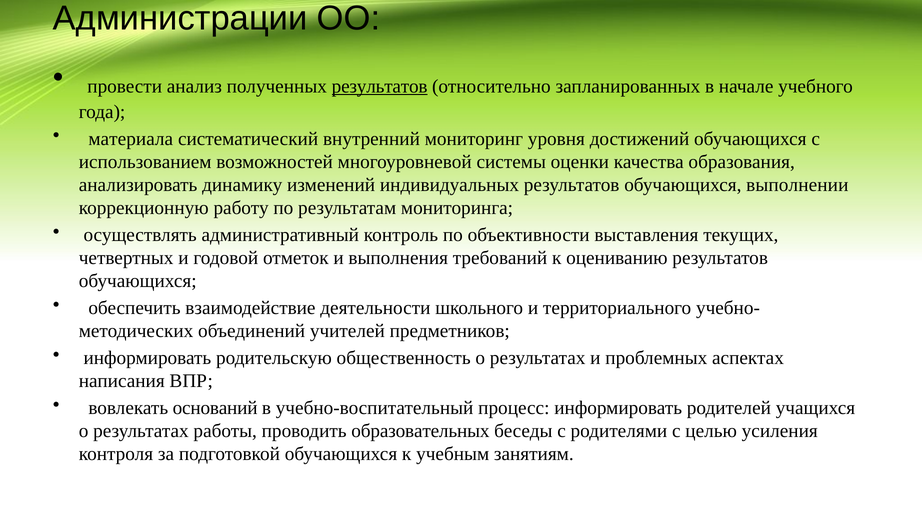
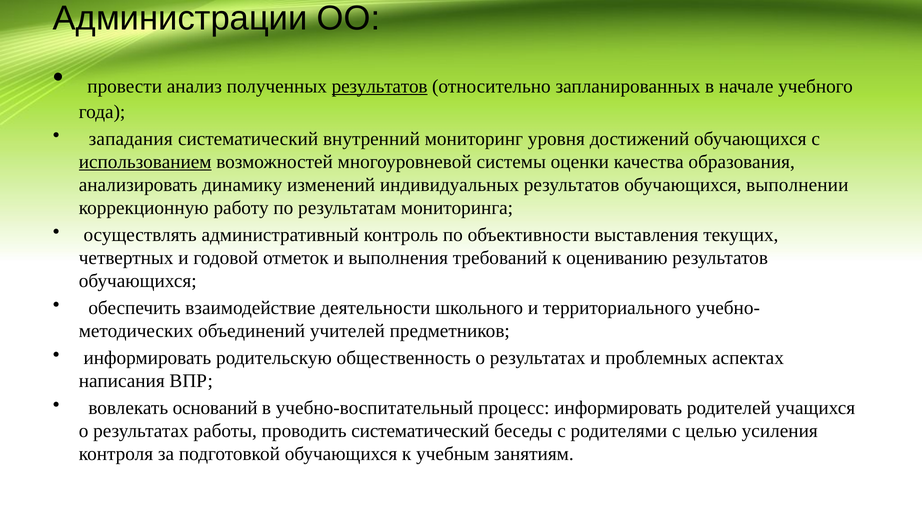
материала: материала -> западания (131, 139)
использованием underline: none -> present (145, 162)
проводить образовательных: образовательных -> систематический (420, 431)
